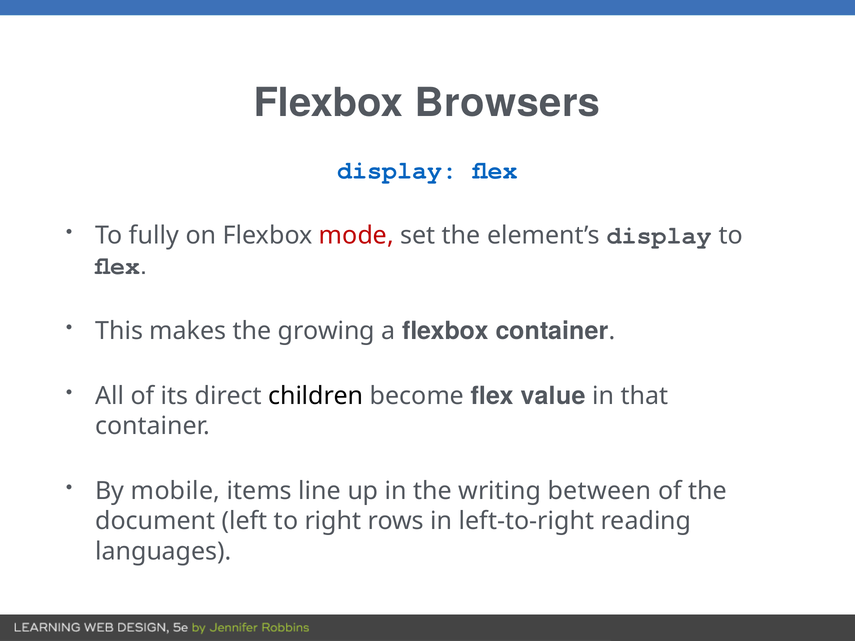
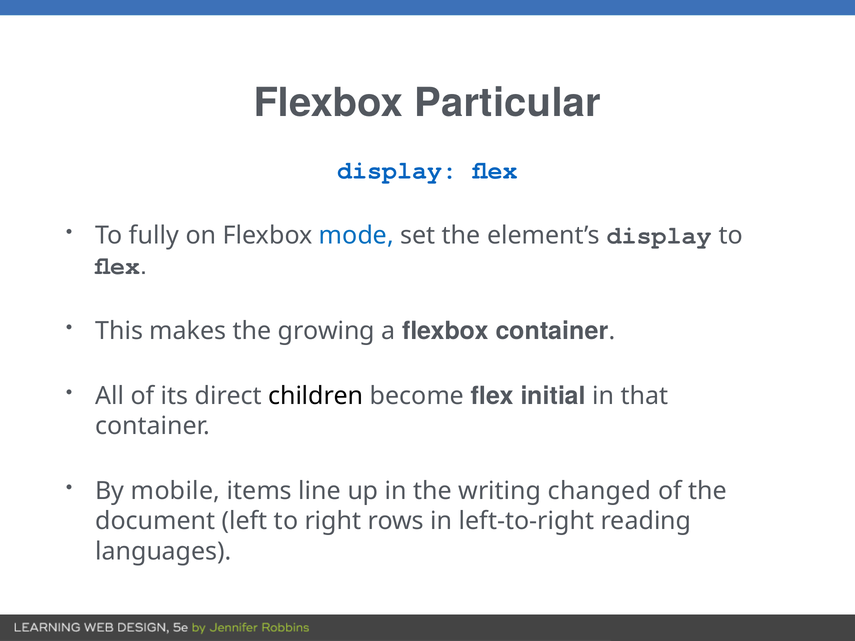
Browsers: Browsers -> Particular (508, 103)
mode colour: red -> blue (356, 236)
value: value -> initial (553, 396)
between: between -> changed (600, 491)
